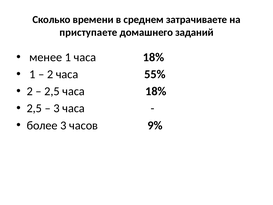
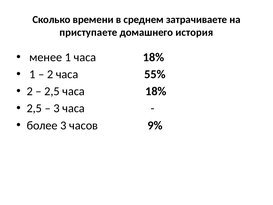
заданий: заданий -> история (194, 32)
